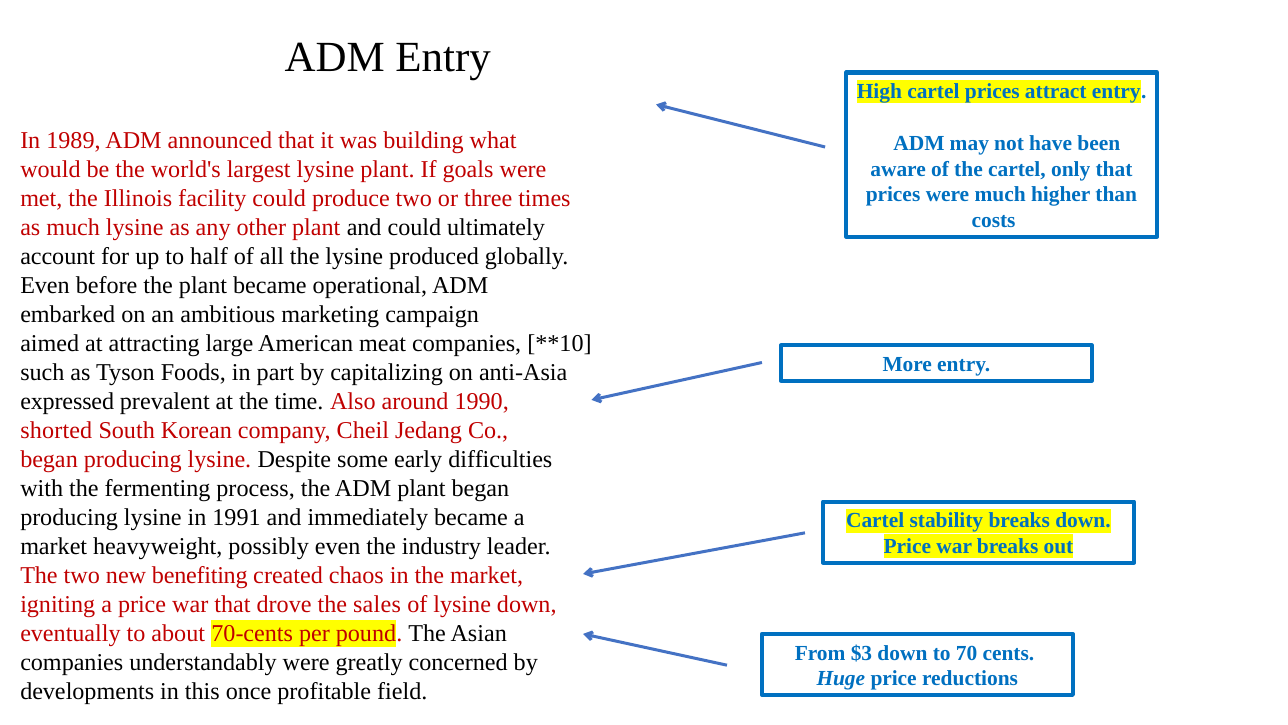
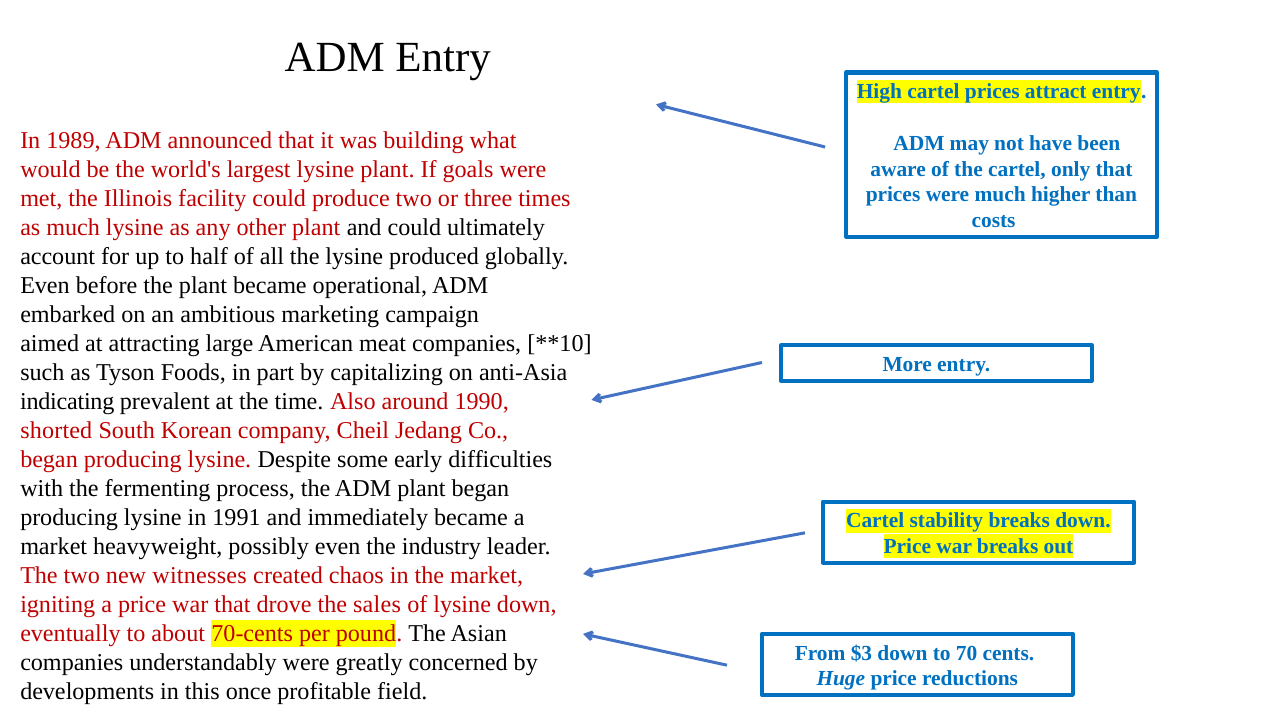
expressed: expressed -> indicating (67, 401)
benefiting: benefiting -> witnesses (200, 575)
